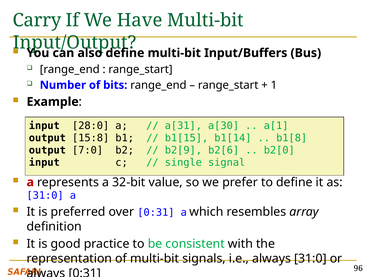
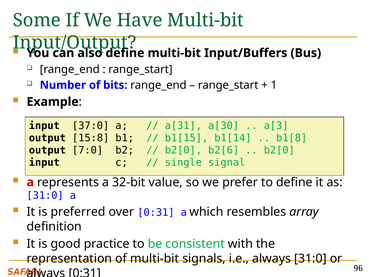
Carry: Carry -> Some (37, 20)
28:0: 28:0 -> 37:0 (91, 126)
a[1: a[1 -> a[3 (276, 126)
b2[9: b2[9 -> b2[0 (183, 150)
